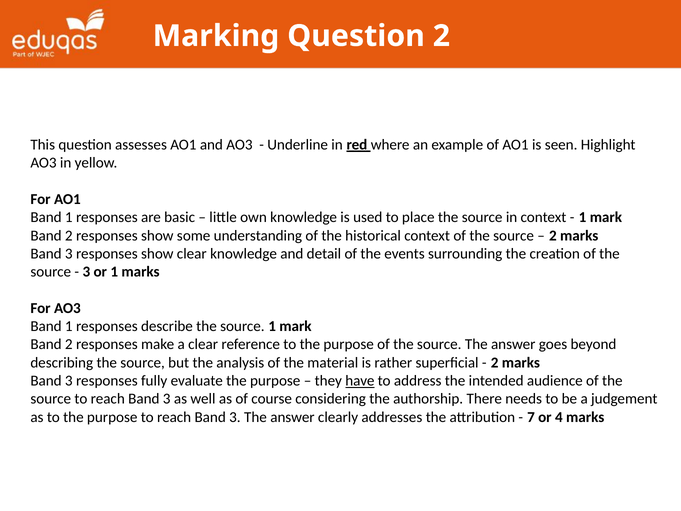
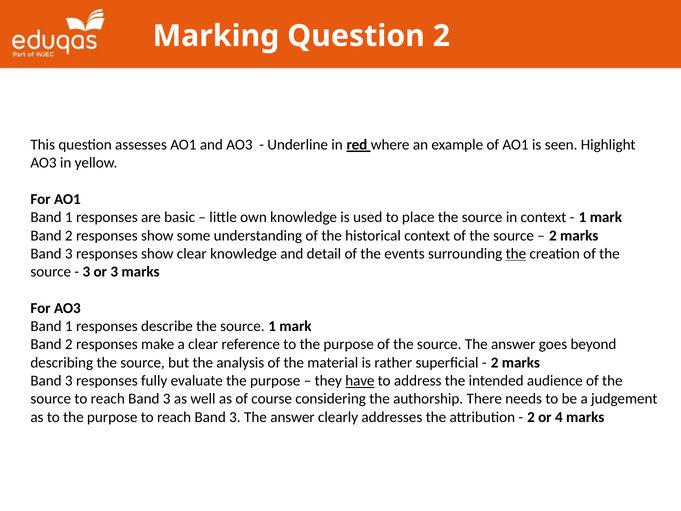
the underline: none -> present (516, 254)
or 1: 1 -> 3 (114, 272)
7: 7 -> 2 (531, 417)
